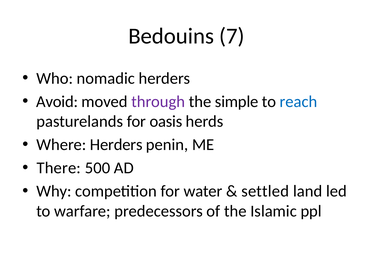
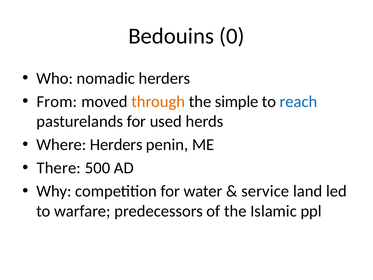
7: 7 -> 0 (232, 36)
Avoid: Avoid -> From (57, 101)
through colour: purple -> orange (158, 101)
oasis: oasis -> used (166, 121)
settled: settled -> service (265, 191)
